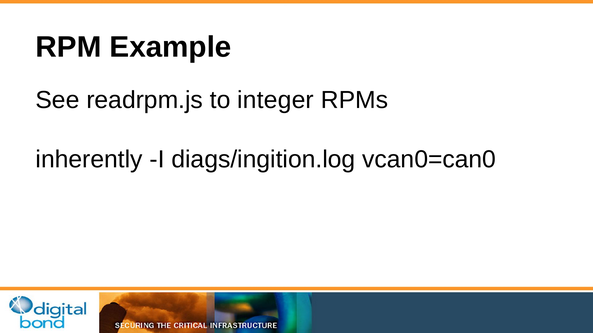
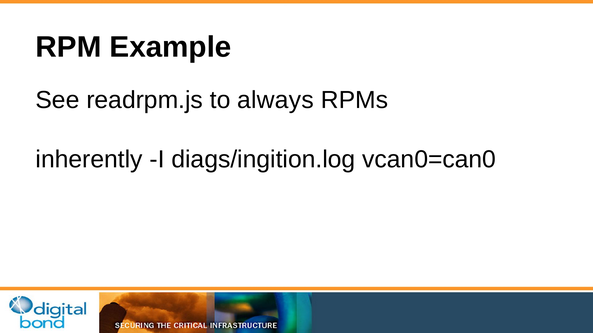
integer: integer -> always (276, 100)
